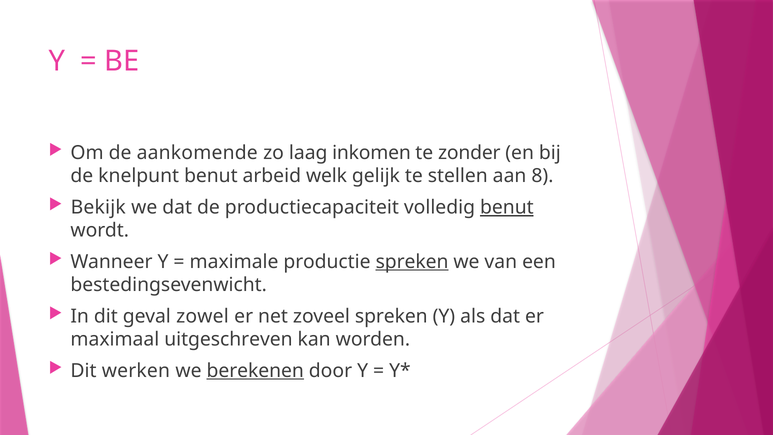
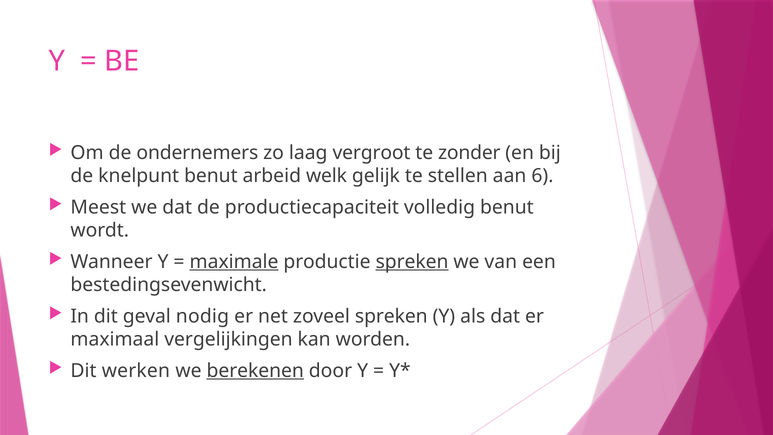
aankomende: aankomende -> ondernemers (197, 153)
inkomen: inkomen -> vergroot (371, 153)
8: 8 -> 6 (542, 176)
Bekijk: Bekijk -> Meest (98, 207)
benut underline: present -> none (507, 207)
maximale underline: none -> present (234, 262)
zowel: zowel -> nodig (202, 316)
uitgeschreven: uitgeschreven -> vergelijkingen (228, 339)
